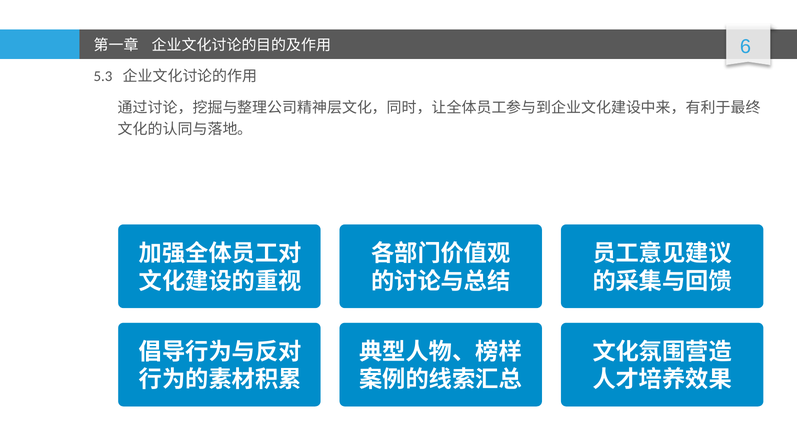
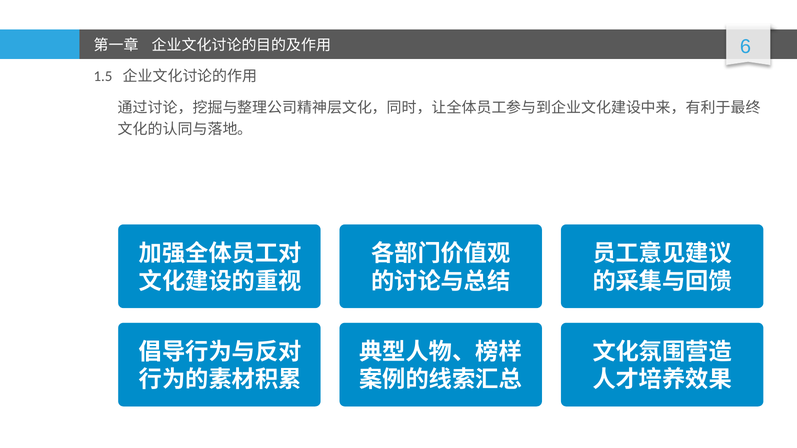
5.3: 5.3 -> 1.5 (103, 76)
